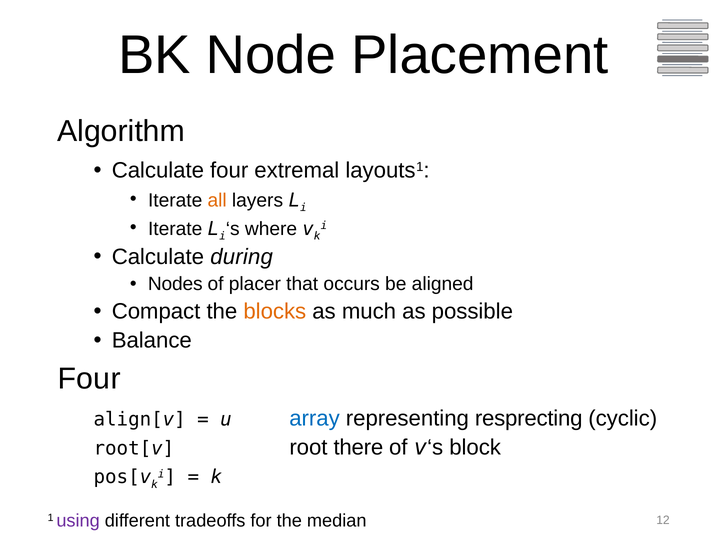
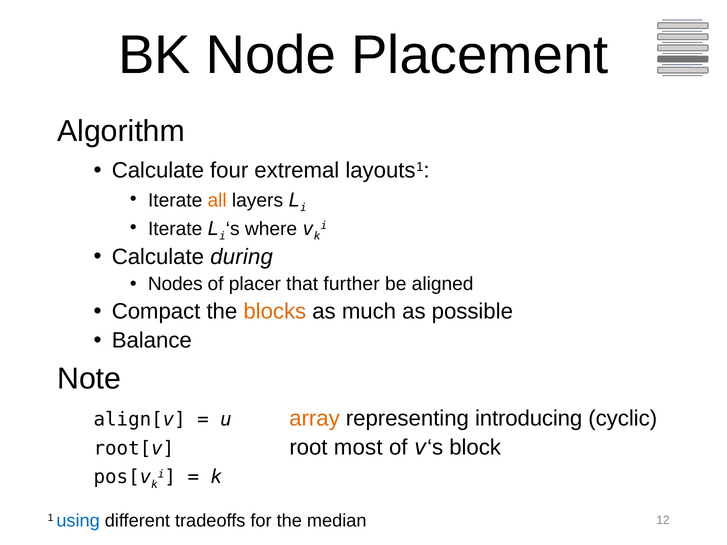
occurs: occurs -> further (352, 284)
Four: Four -> Note (89, 379)
array colour: blue -> orange (315, 419)
resprecting: resprecting -> introducing (529, 419)
there: there -> most (358, 448)
using colour: purple -> blue (78, 521)
